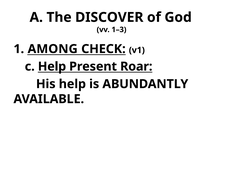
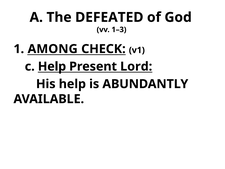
DISCOVER: DISCOVER -> DEFEATED (109, 17)
Roar: Roar -> Lord (136, 66)
